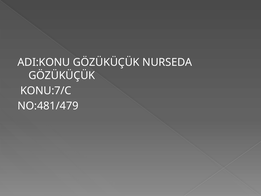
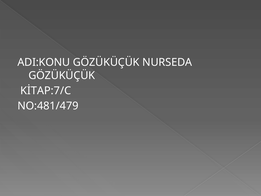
KONU:7/C: KONU:7/C -> KİTAP:7/C (46, 91)
